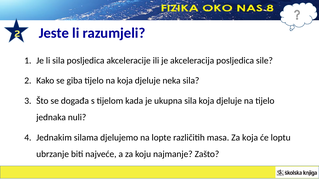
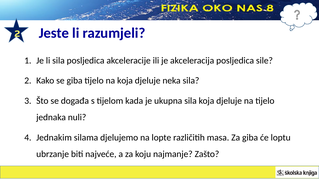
Za koja: koja -> giba (250, 138)
